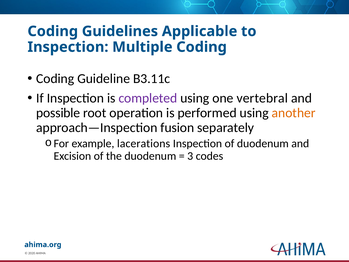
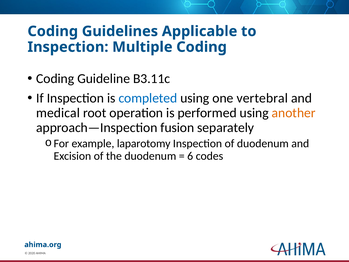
completed colour: purple -> blue (148, 98)
possible: possible -> medical (58, 113)
lacerations: lacerations -> laparotomy (144, 143)
3: 3 -> 6 (190, 156)
